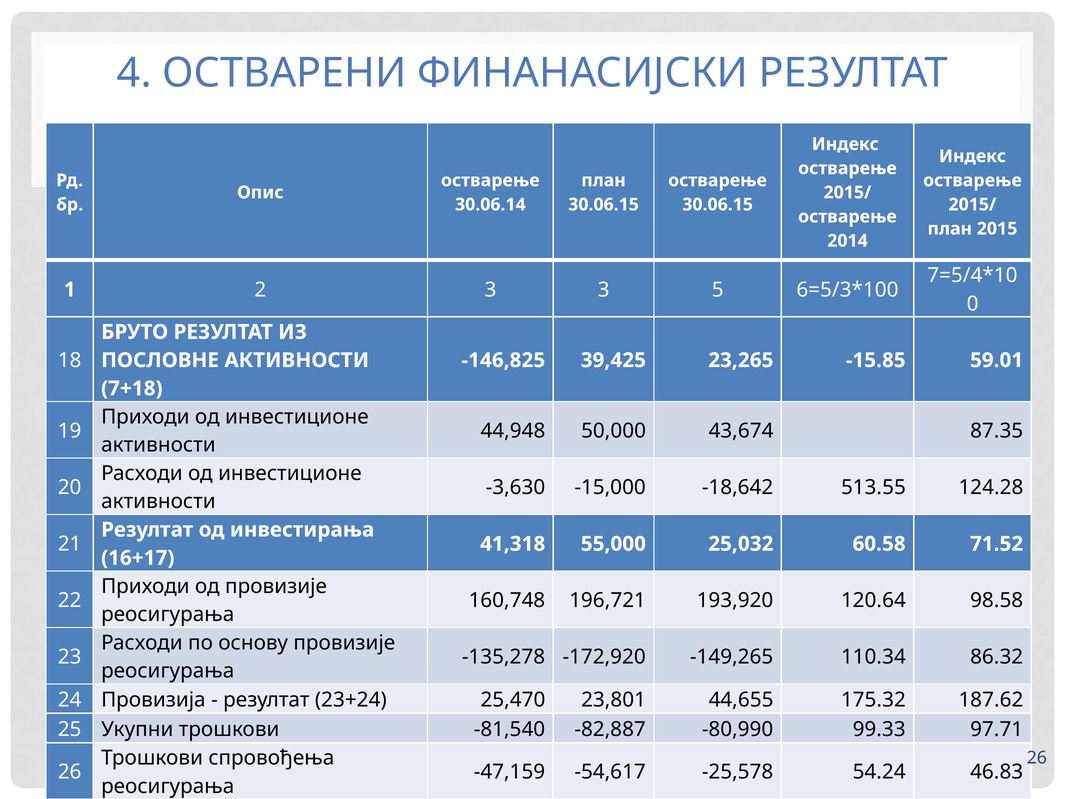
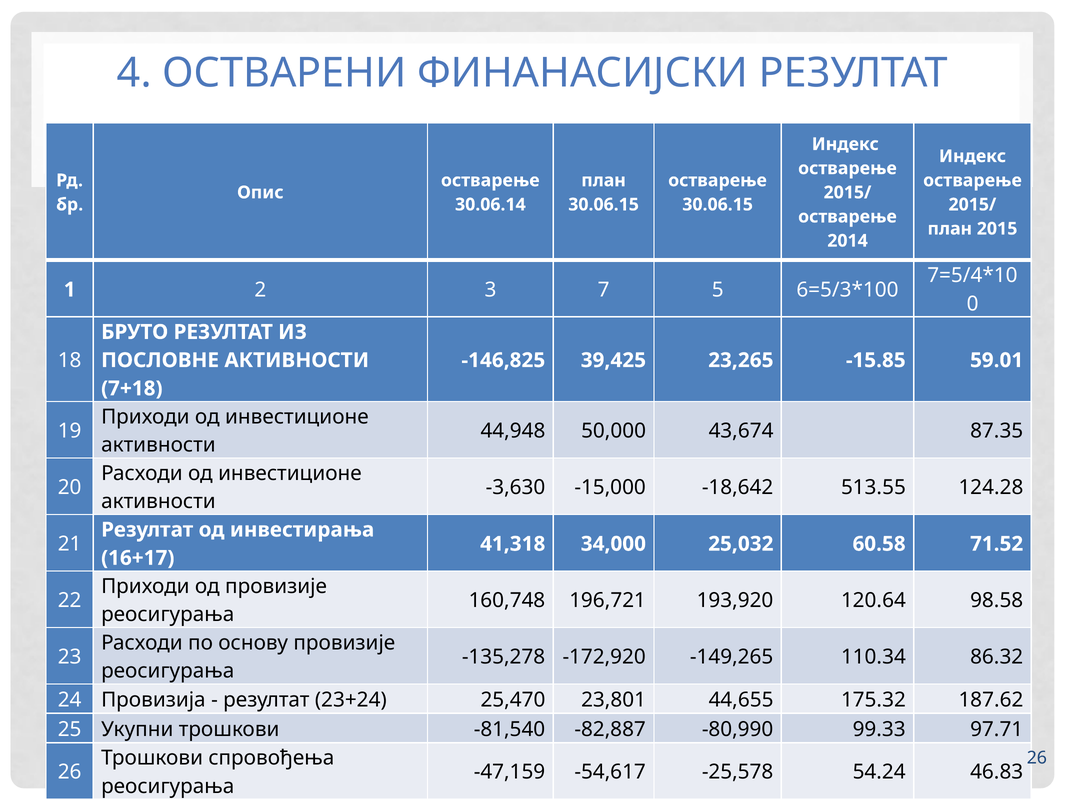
3 3: 3 -> 7 (604, 290)
55,000: 55,000 -> 34,000 (613, 544)
